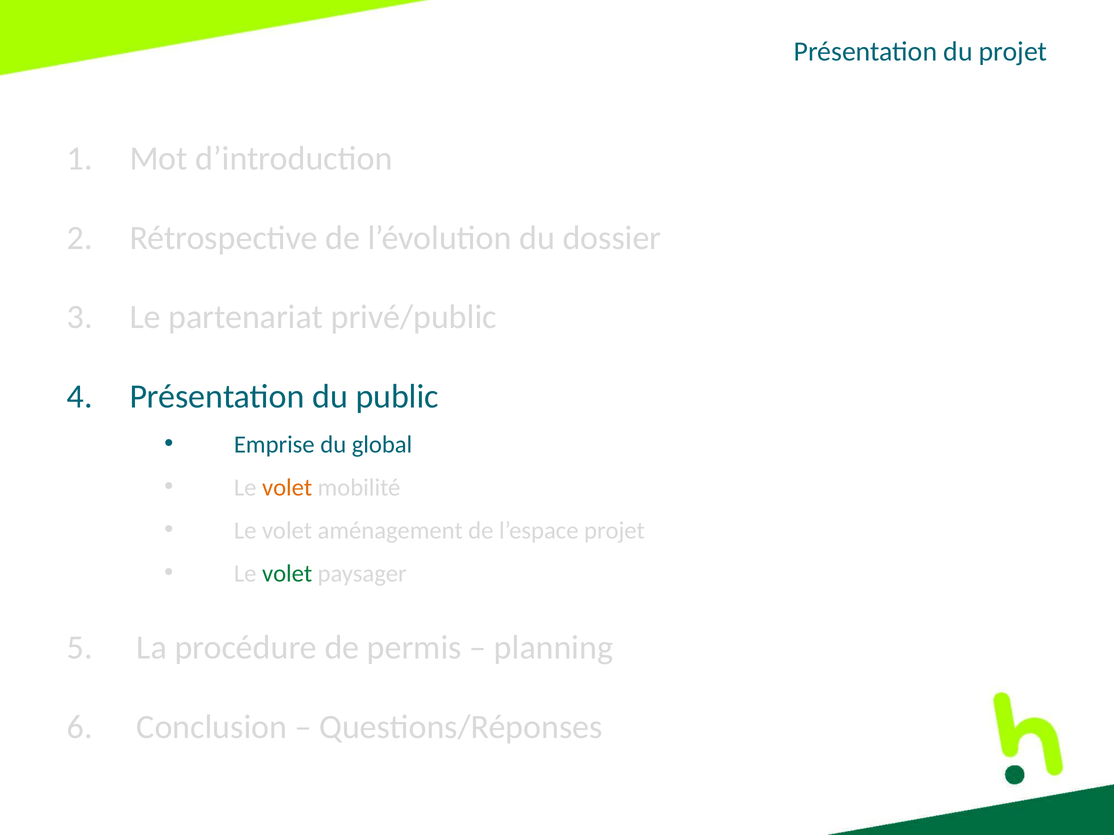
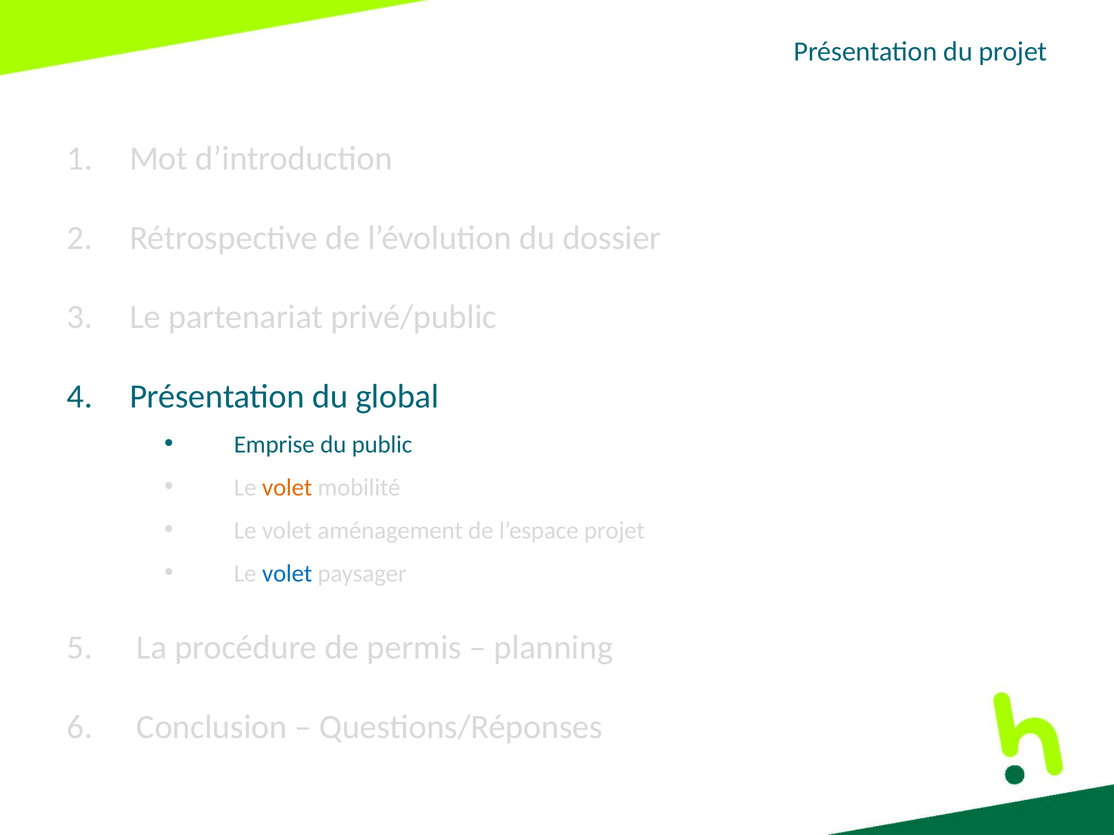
public: public -> global (397, 397)
global: global -> public (382, 445)
volet colour: green -> blue (287, 574)
